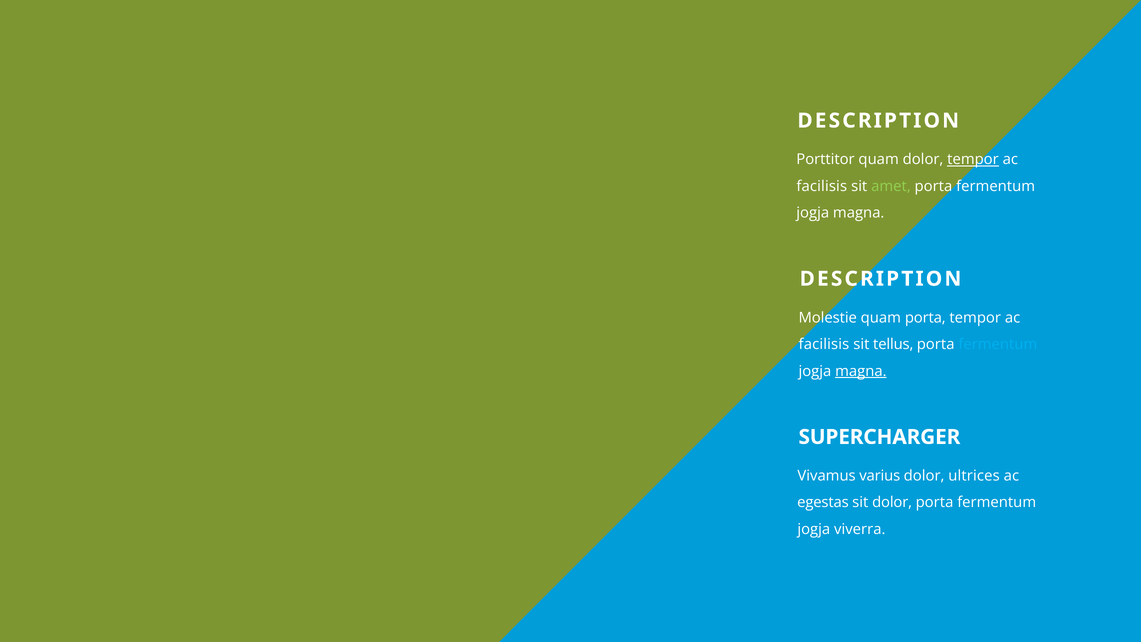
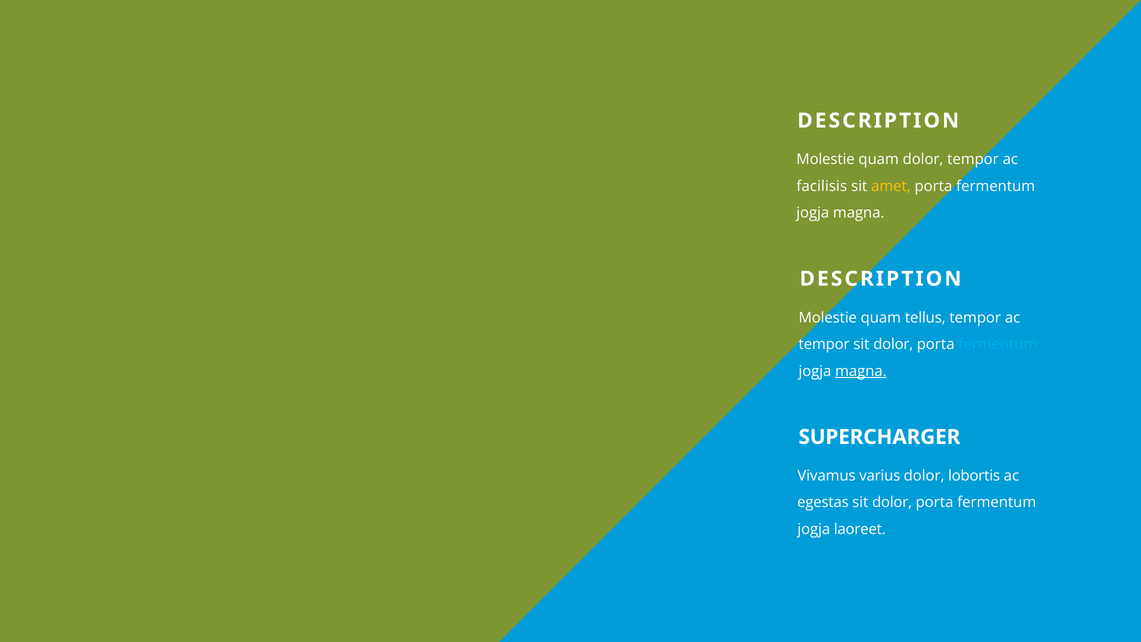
Porttitor: Porttitor -> Molestie (826, 159)
tempor underline: present -> none (973, 159)
amet colour: light green -> yellow (891, 186)
quam porta: porta -> tellus (925, 318)
facilisis: facilisis -> tempor (824, 344)
tellus: tellus -> dolor (893, 344)
ultrices: ultrices -> lobortis (974, 476)
viverra: viverra -> laoreet (860, 529)
